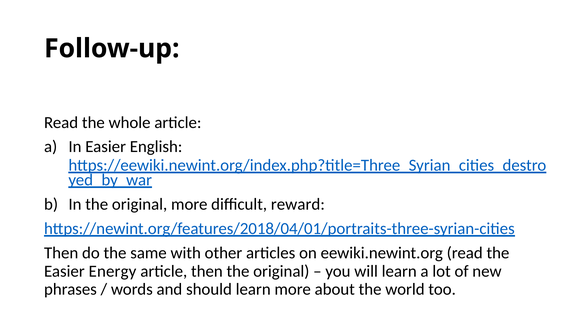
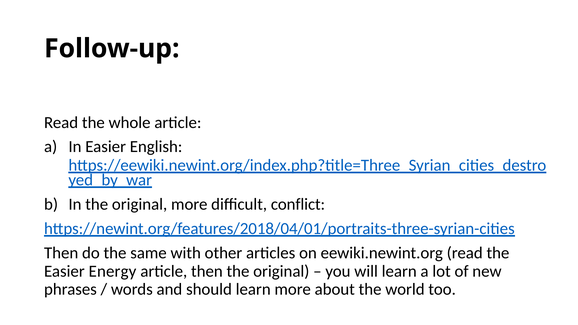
reward: reward -> conflict (298, 204)
